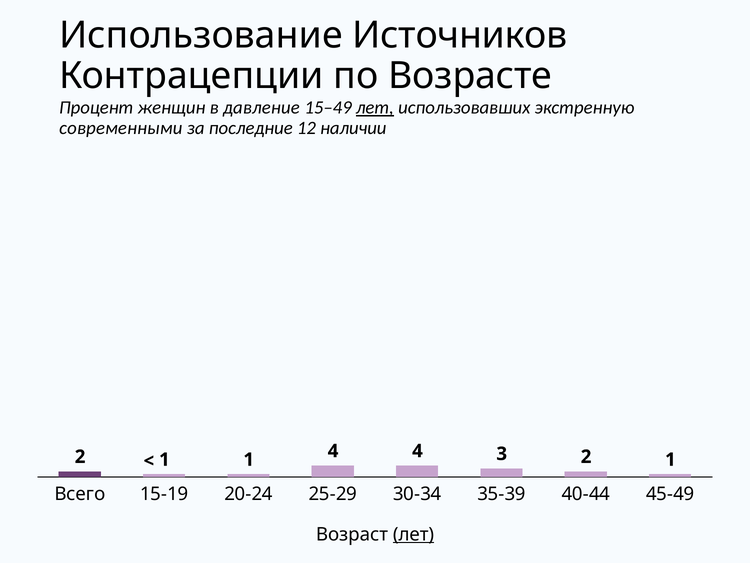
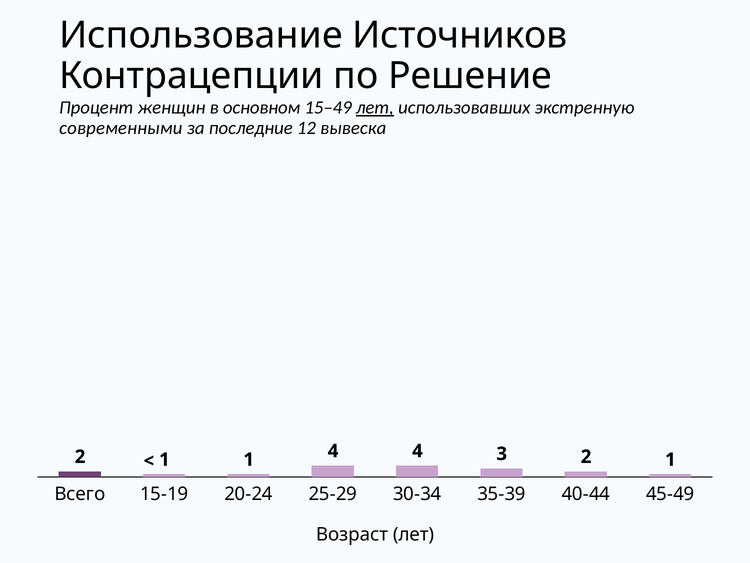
Возрасте: Возрасте -> Решение (470, 76)
давление: давление -> основном (262, 108)
наличии: наличии -> вывеска (353, 128)
лет underline: present -> none (414, 534)
